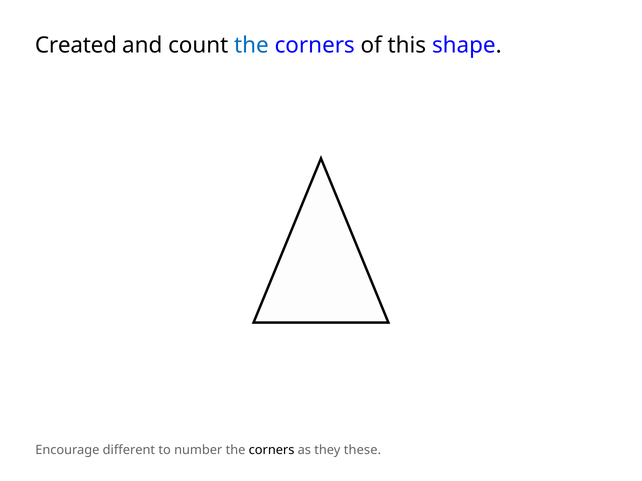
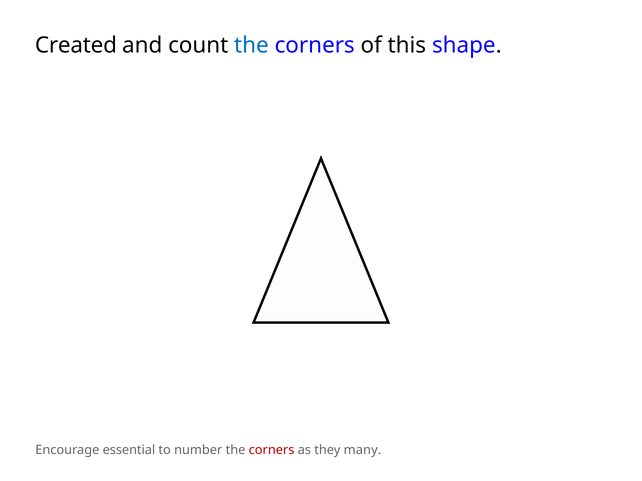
different: different -> essential (129, 450)
corners colour: black -> red (272, 450)
these: these -> many (362, 450)
